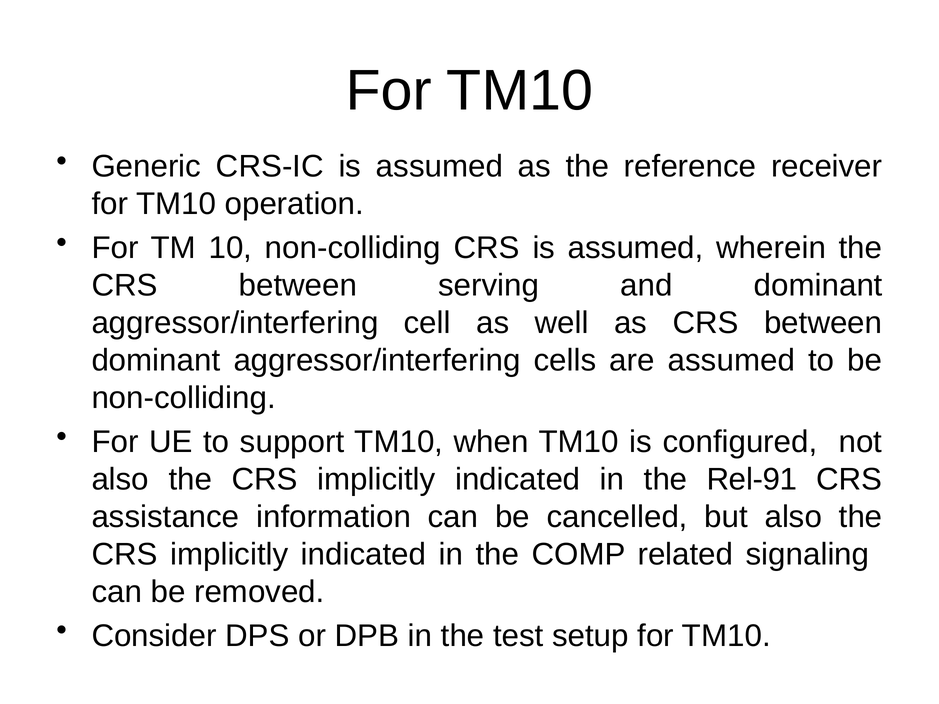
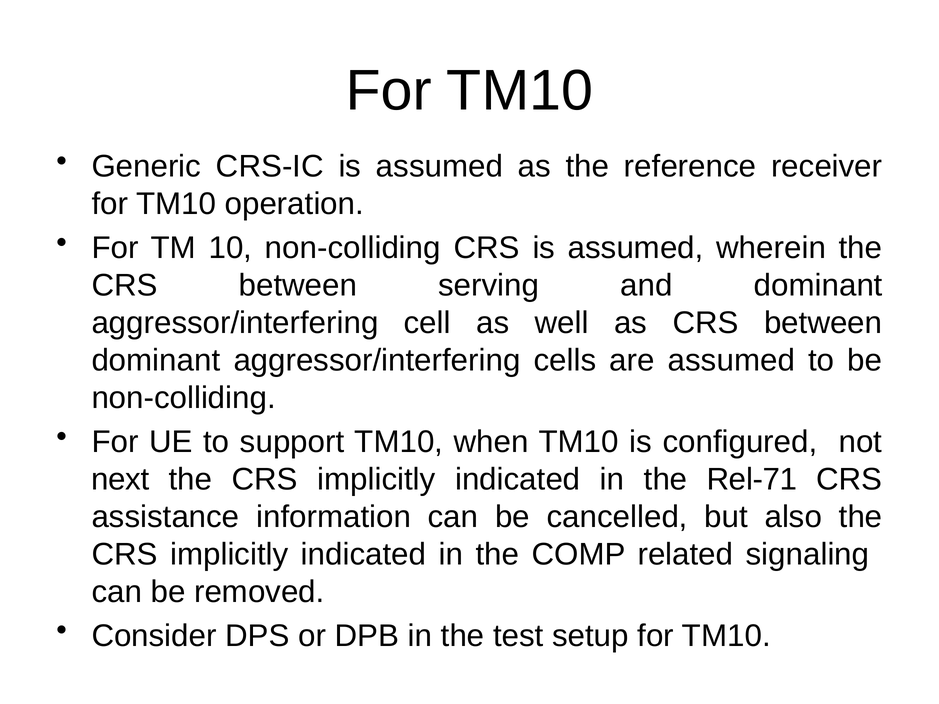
also: also -> next (120, 480)
Rel-91: Rel-91 -> Rel-71 (752, 480)
